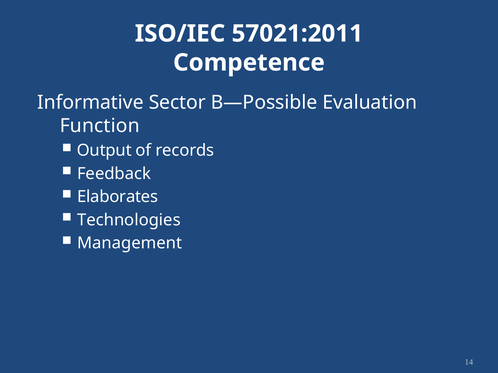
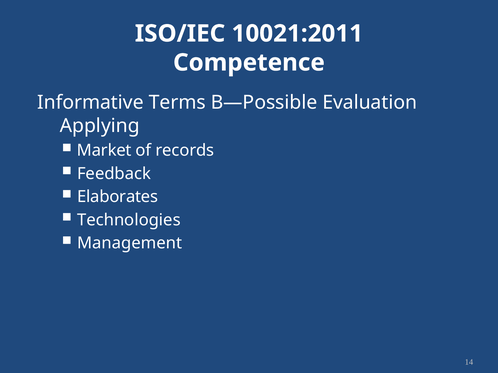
57021:2011: 57021:2011 -> 10021:2011 (297, 34)
Sector: Sector -> Terms (177, 103)
Function: Function -> Applying (100, 126)
Output: Output -> Market (104, 151)
